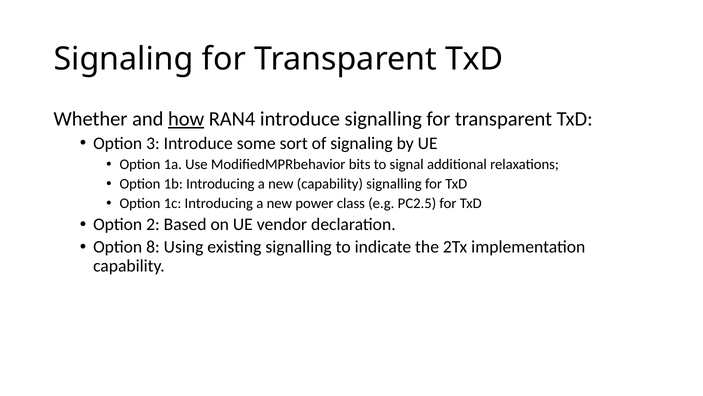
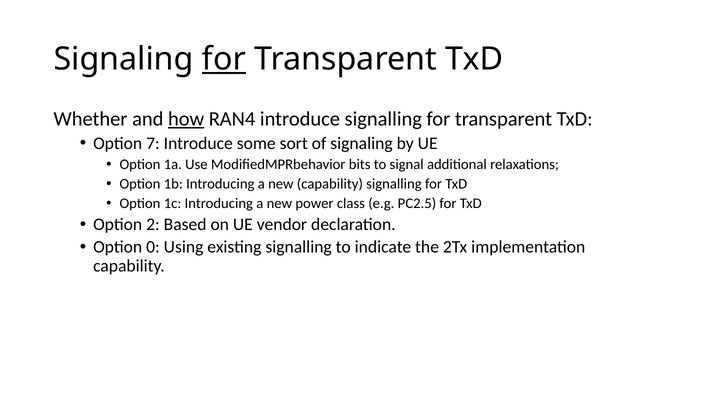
for underline: none -> present (224, 59)
3: 3 -> 7 (153, 143)
8: 8 -> 0 (153, 247)
